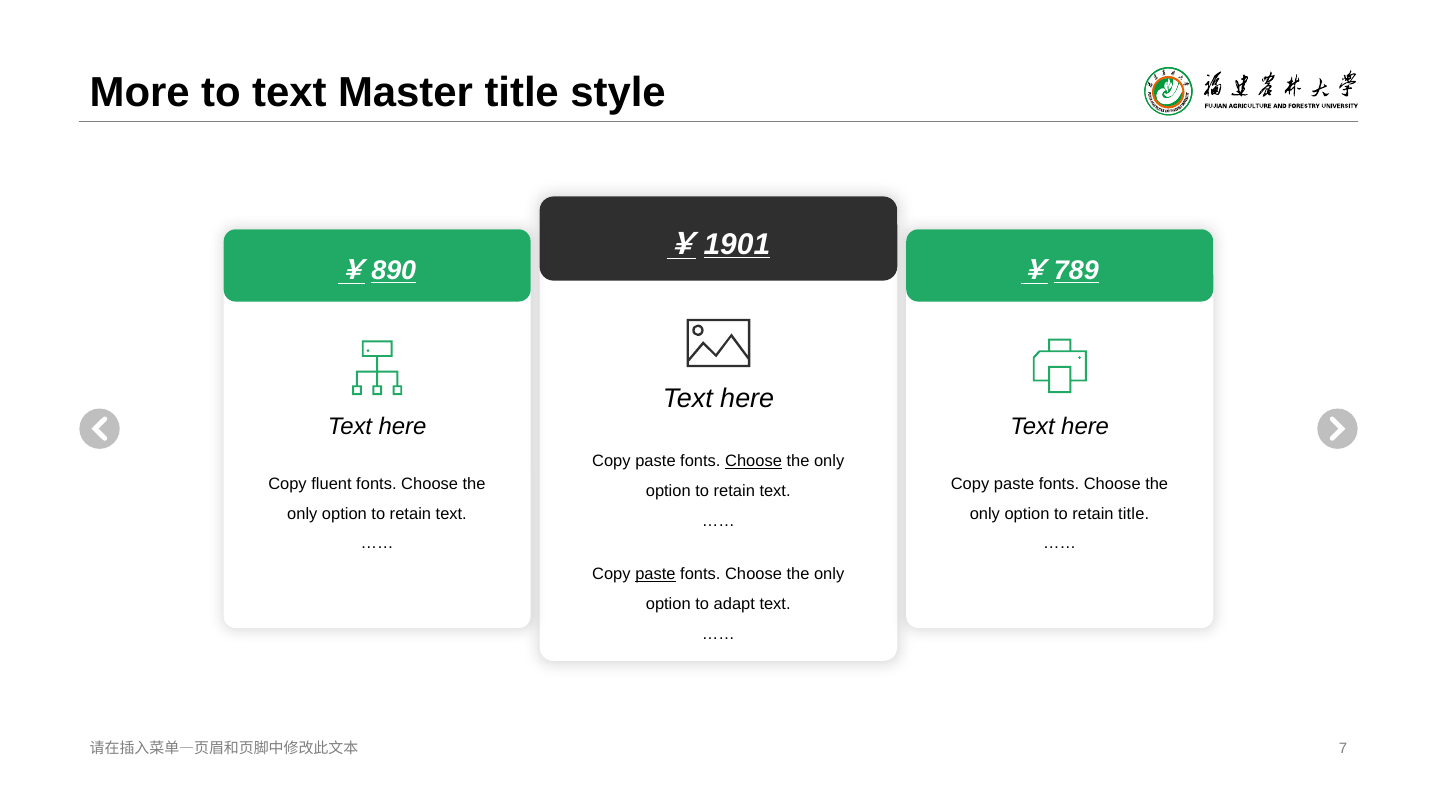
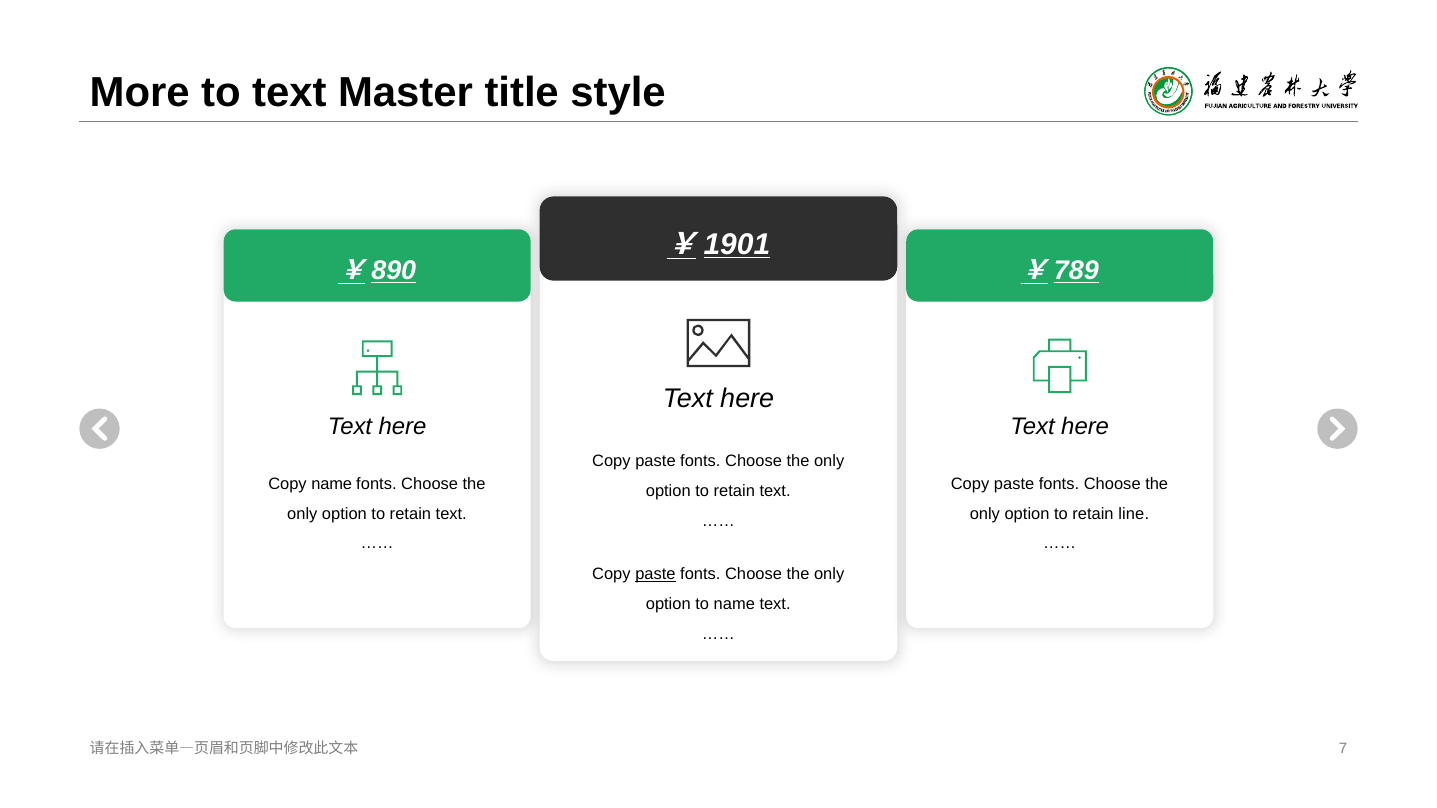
Choose underline: present -> none (754, 461)
Copy fluent: fluent -> name (332, 484)
retain title: title -> line (1134, 514)
to adapt: adapt -> name (734, 604)
